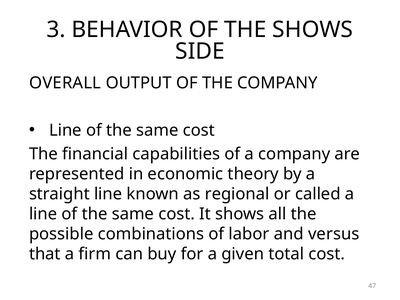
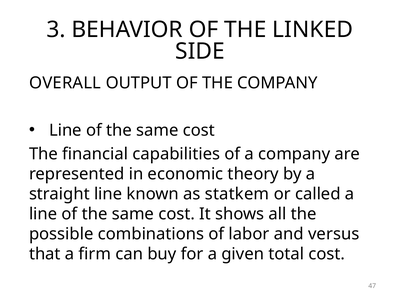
THE SHOWS: SHOWS -> LINKED (313, 29)
regional: regional -> statkem (237, 194)
